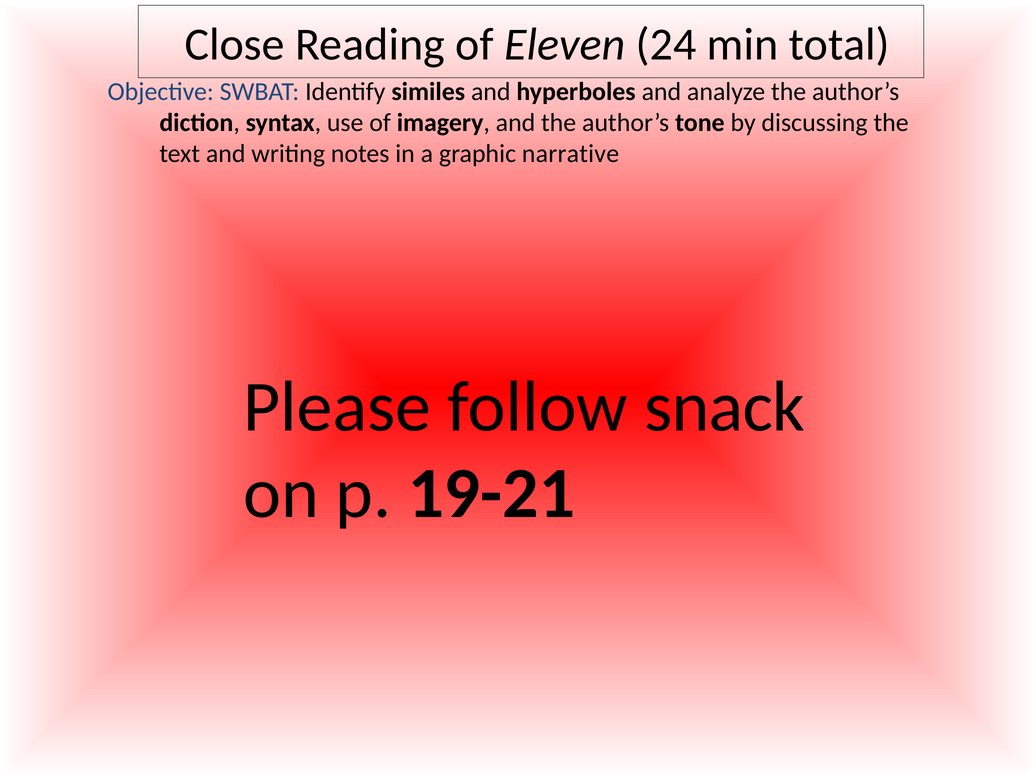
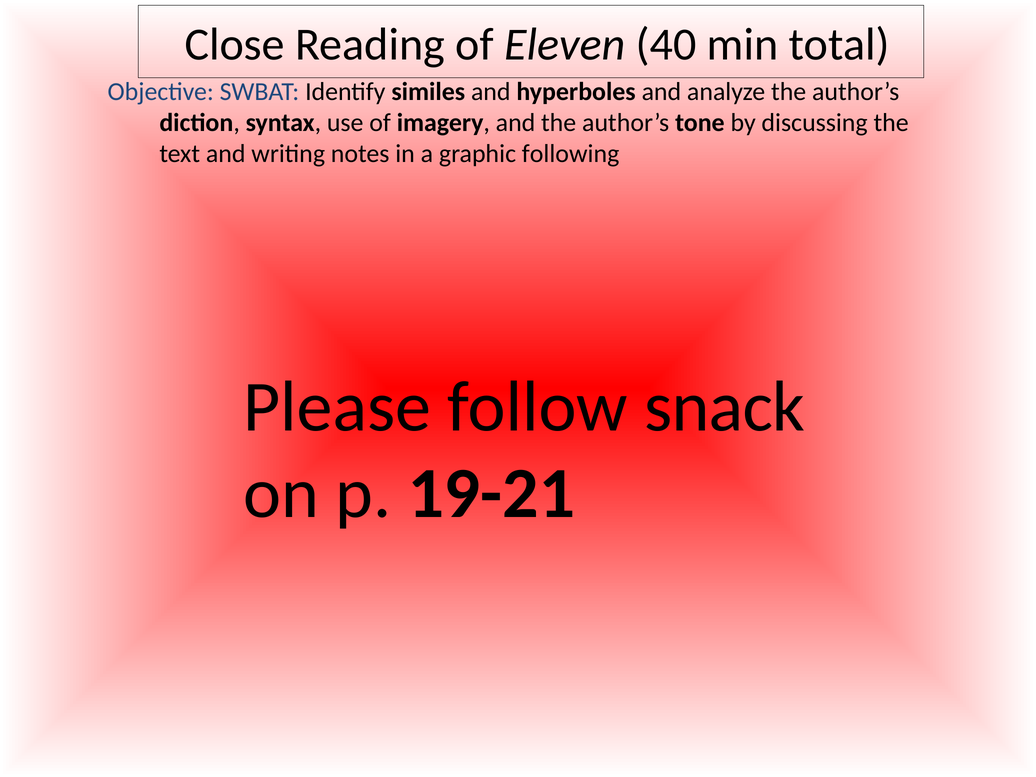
24: 24 -> 40 (666, 45)
narrative: narrative -> following (571, 154)
